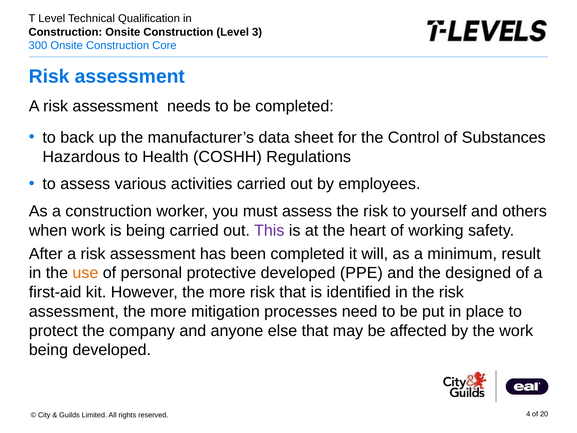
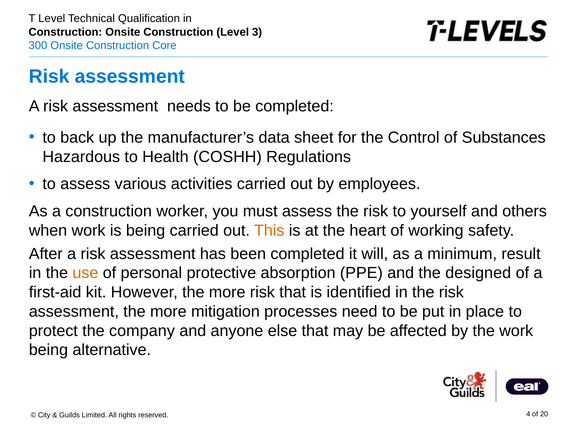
This colour: purple -> orange (269, 230)
protective developed: developed -> absorption (298, 273)
being developed: developed -> alternative (112, 350)
